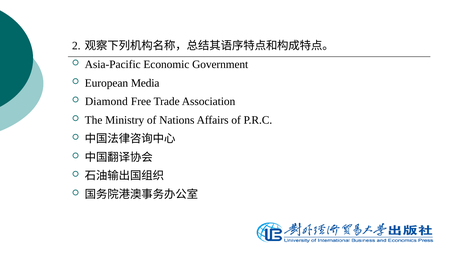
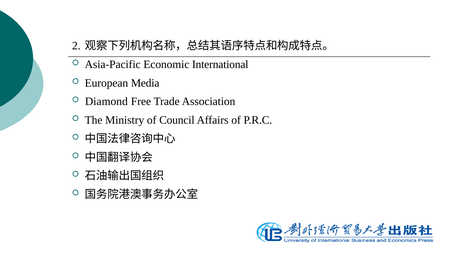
Government: Government -> International (220, 64)
Nations: Nations -> Council (177, 120)
